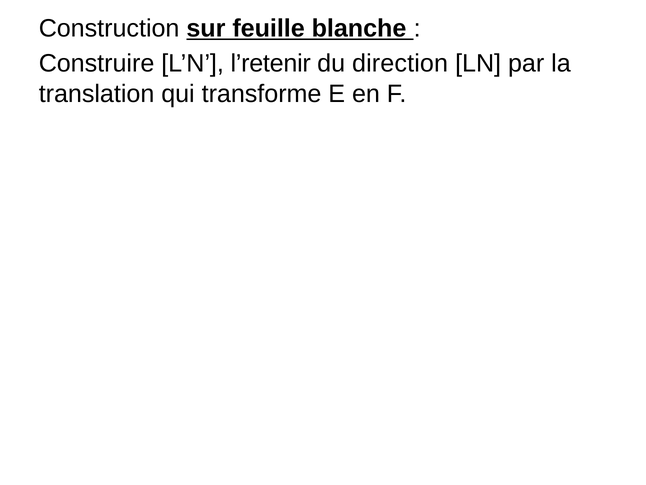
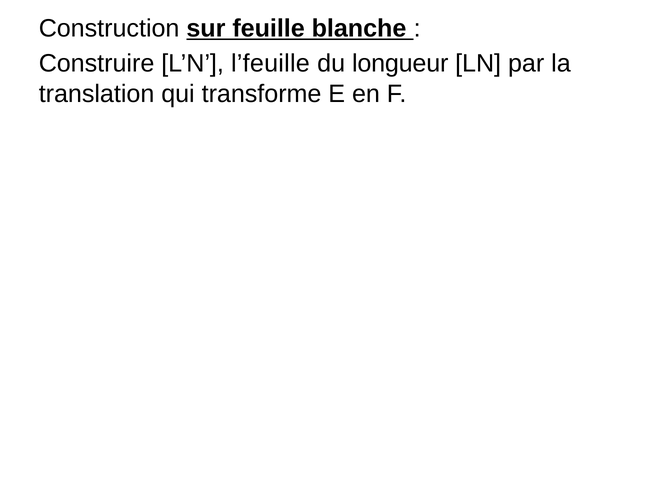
l’retenir: l’retenir -> l’feuille (270, 64)
direction: direction -> longueur (400, 64)
